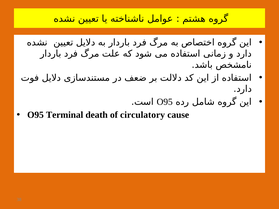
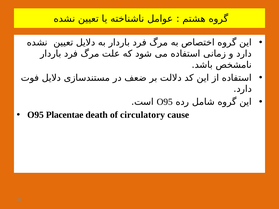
Terminal: Terminal -> Placentae (65, 115)
